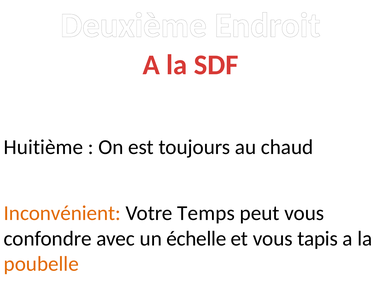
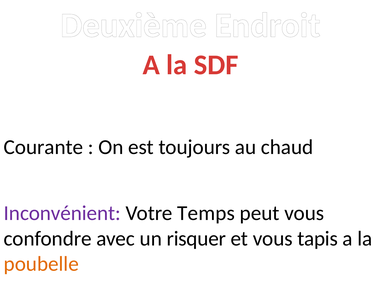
Huitième: Huitième -> Courante (43, 147)
Inconvénient colour: orange -> purple (62, 213)
échelle: échelle -> risquer (196, 238)
